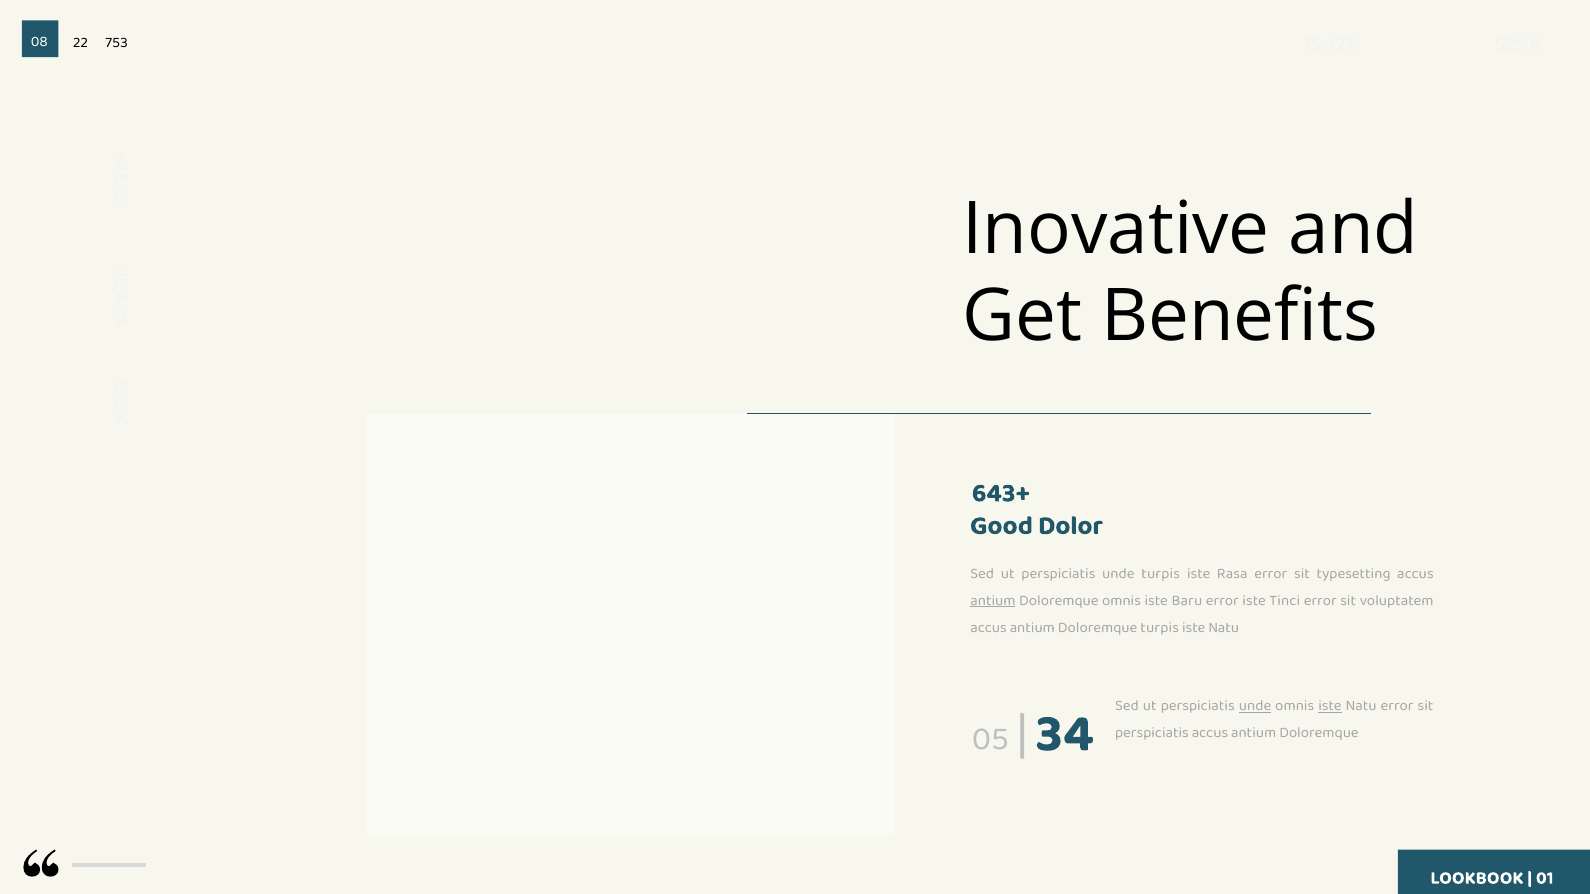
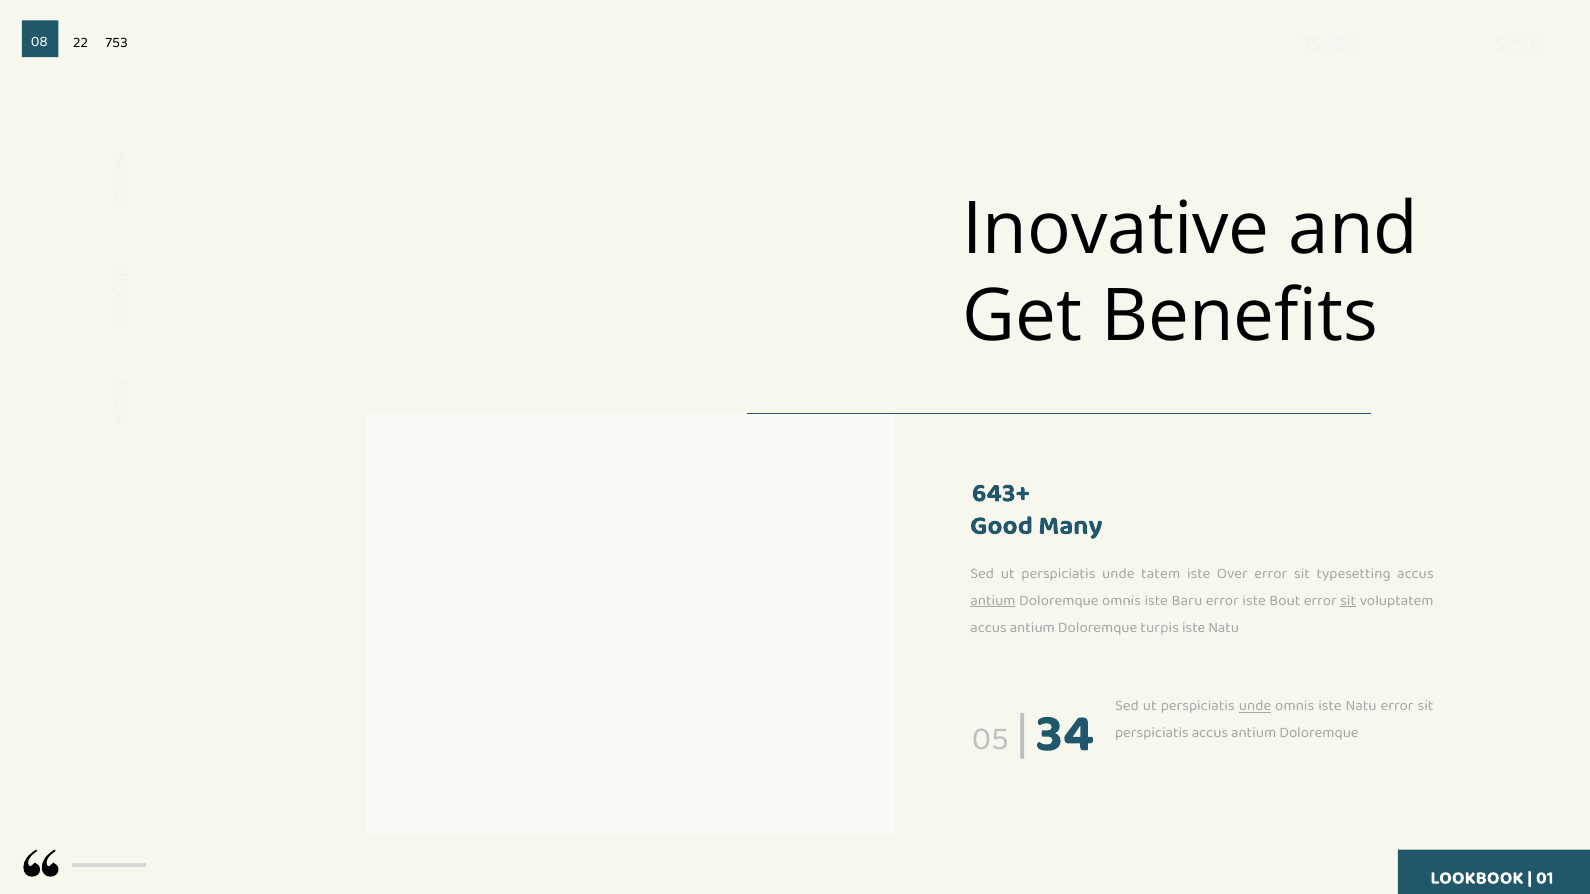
Dolor: Dolor -> Many (1070, 525)
unde turpis: turpis -> tatem (1161, 574)
Rasa: Rasa -> Over (1232, 574)
Tinci: Tinci -> Bout (1285, 601)
sit underline: none -> present (1348, 601)
iste underline: present -> none (1330, 706)
